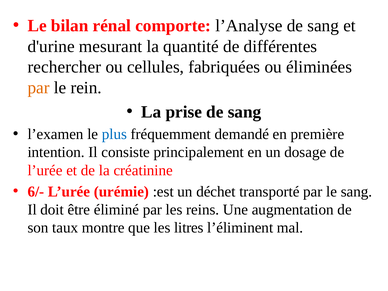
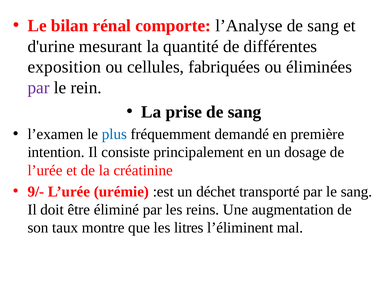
rechercher: rechercher -> exposition (64, 67)
par colour: orange -> purple (39, 88)
6/-: 6/- -> 9/- (36, 192)
